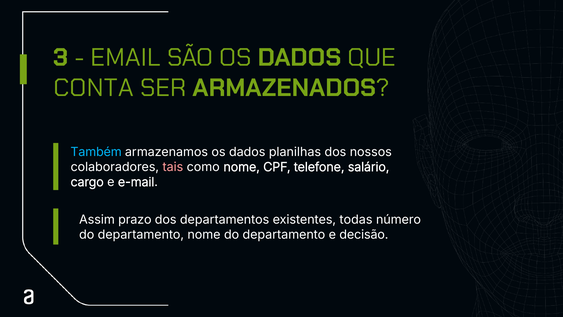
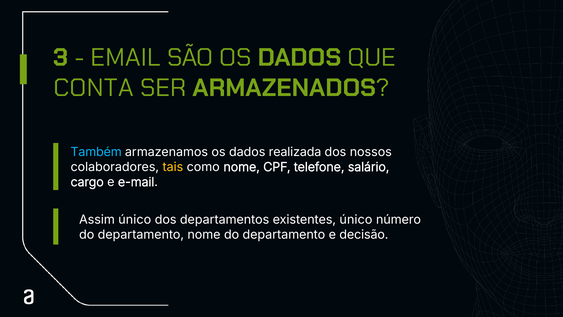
planilhas: planilhas -> realizada (295, 152)
tais colour: pink -> yellow (173, 167)
Assim prazo: prazo -> único (135, 219)
existentes todas: todas -> único (356, 219)
